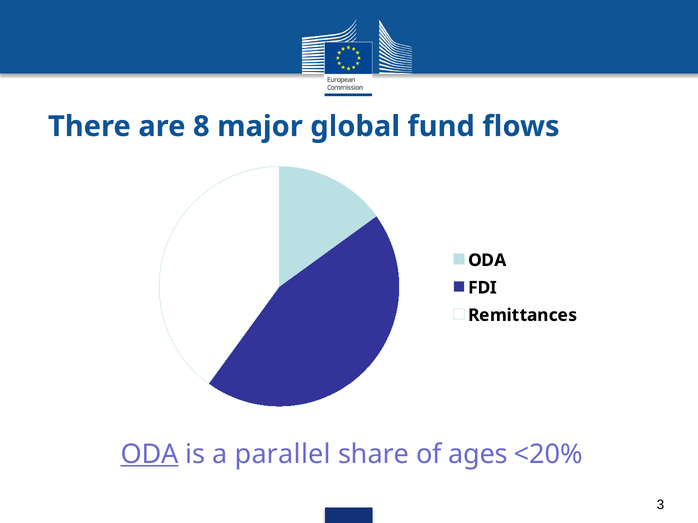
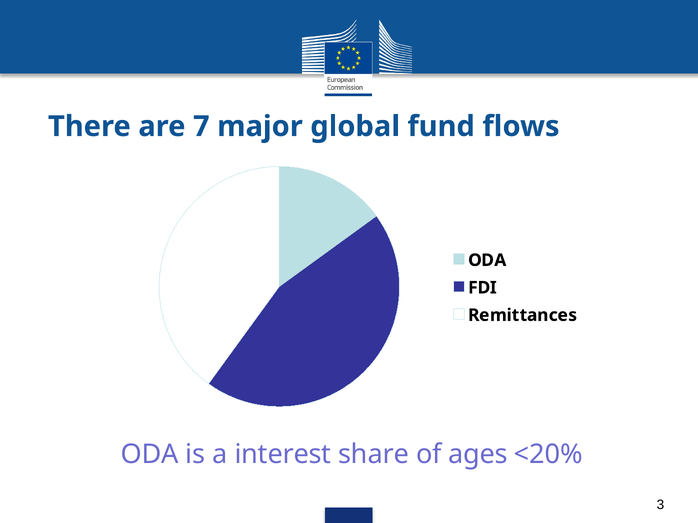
8: 8 -> 7 (201, 127)
ODA underline: present -> none (150, 454)
parallel: parallel -> interest (283, 454)
